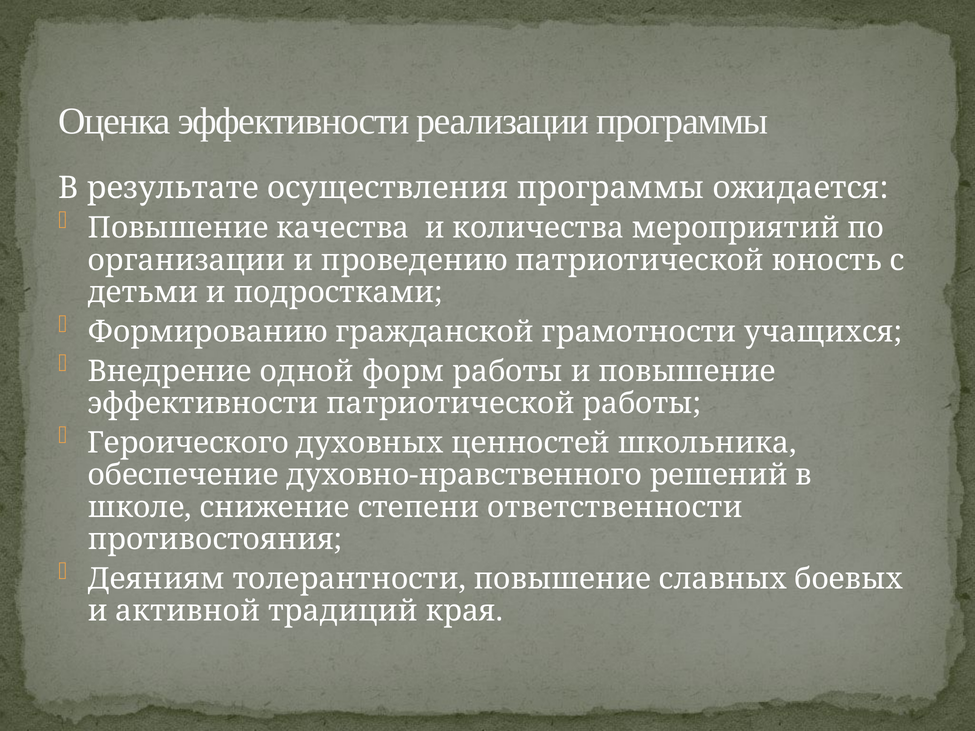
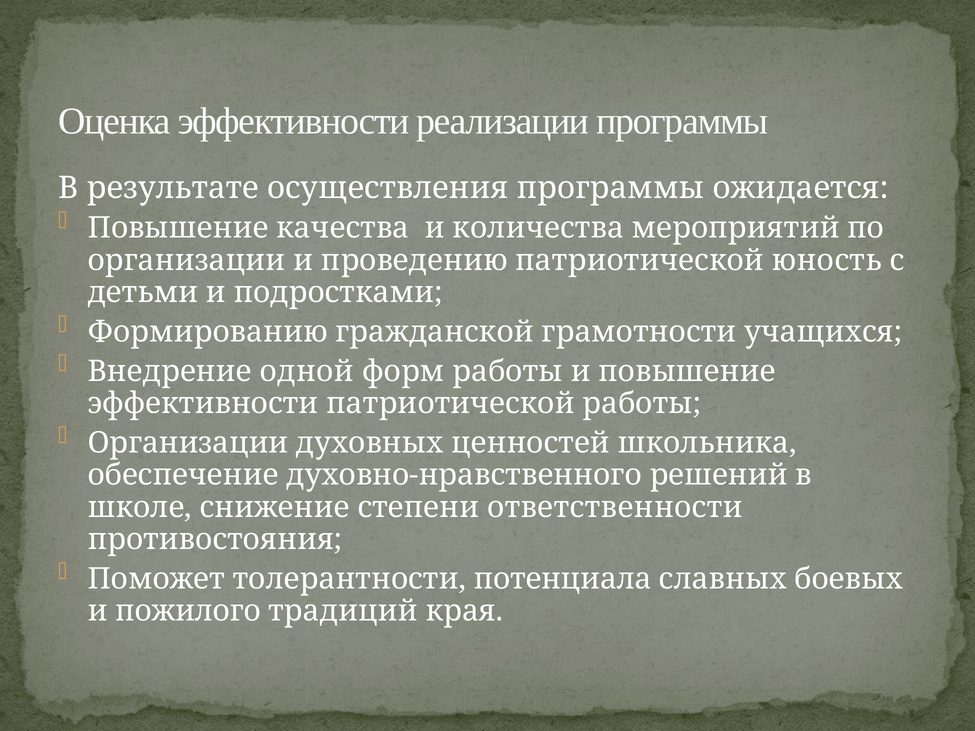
Героического: Героического -> Организации (188, 443)
Деяниям: Деяниям -> Поможет (156, 579)
толерантности повышение: повышение -> потенциала (563, 579)
активной: активной -> пожилого (188, 611)
